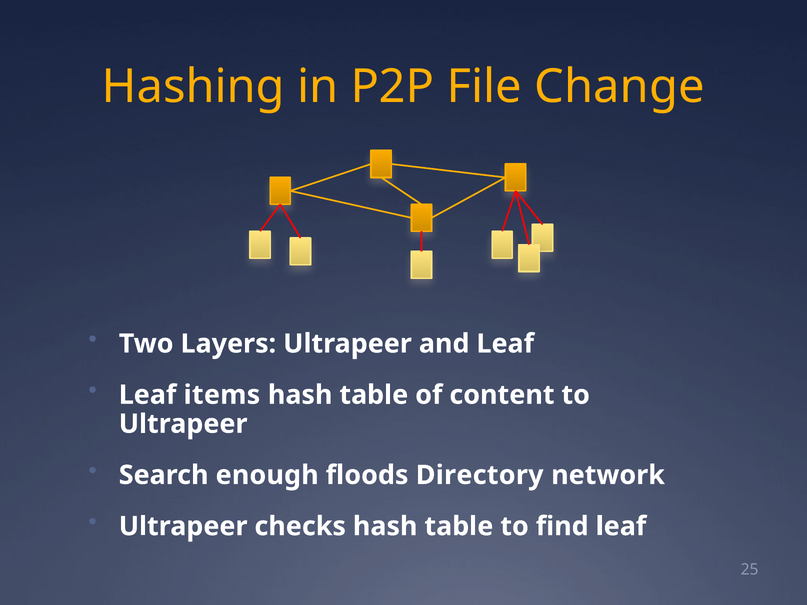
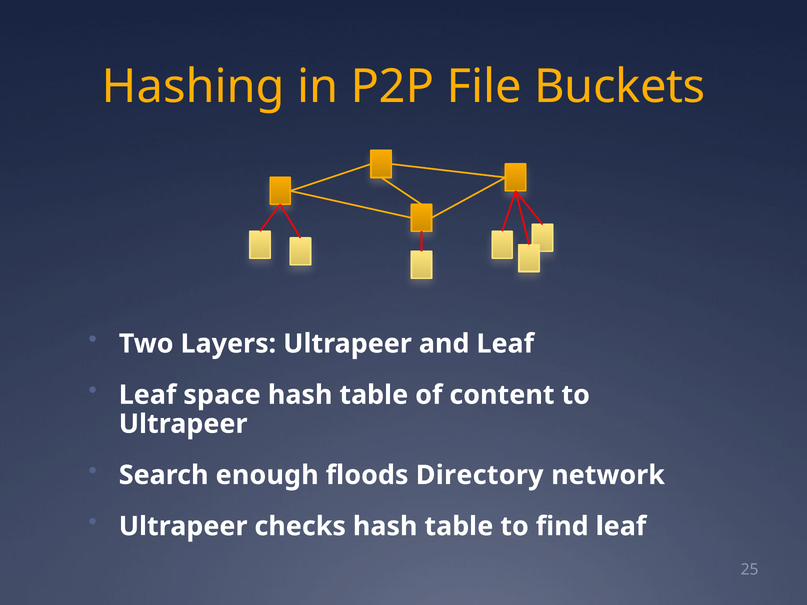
Change: Change -> Buckets (620, 87)
items: items -> space (222, 395)
